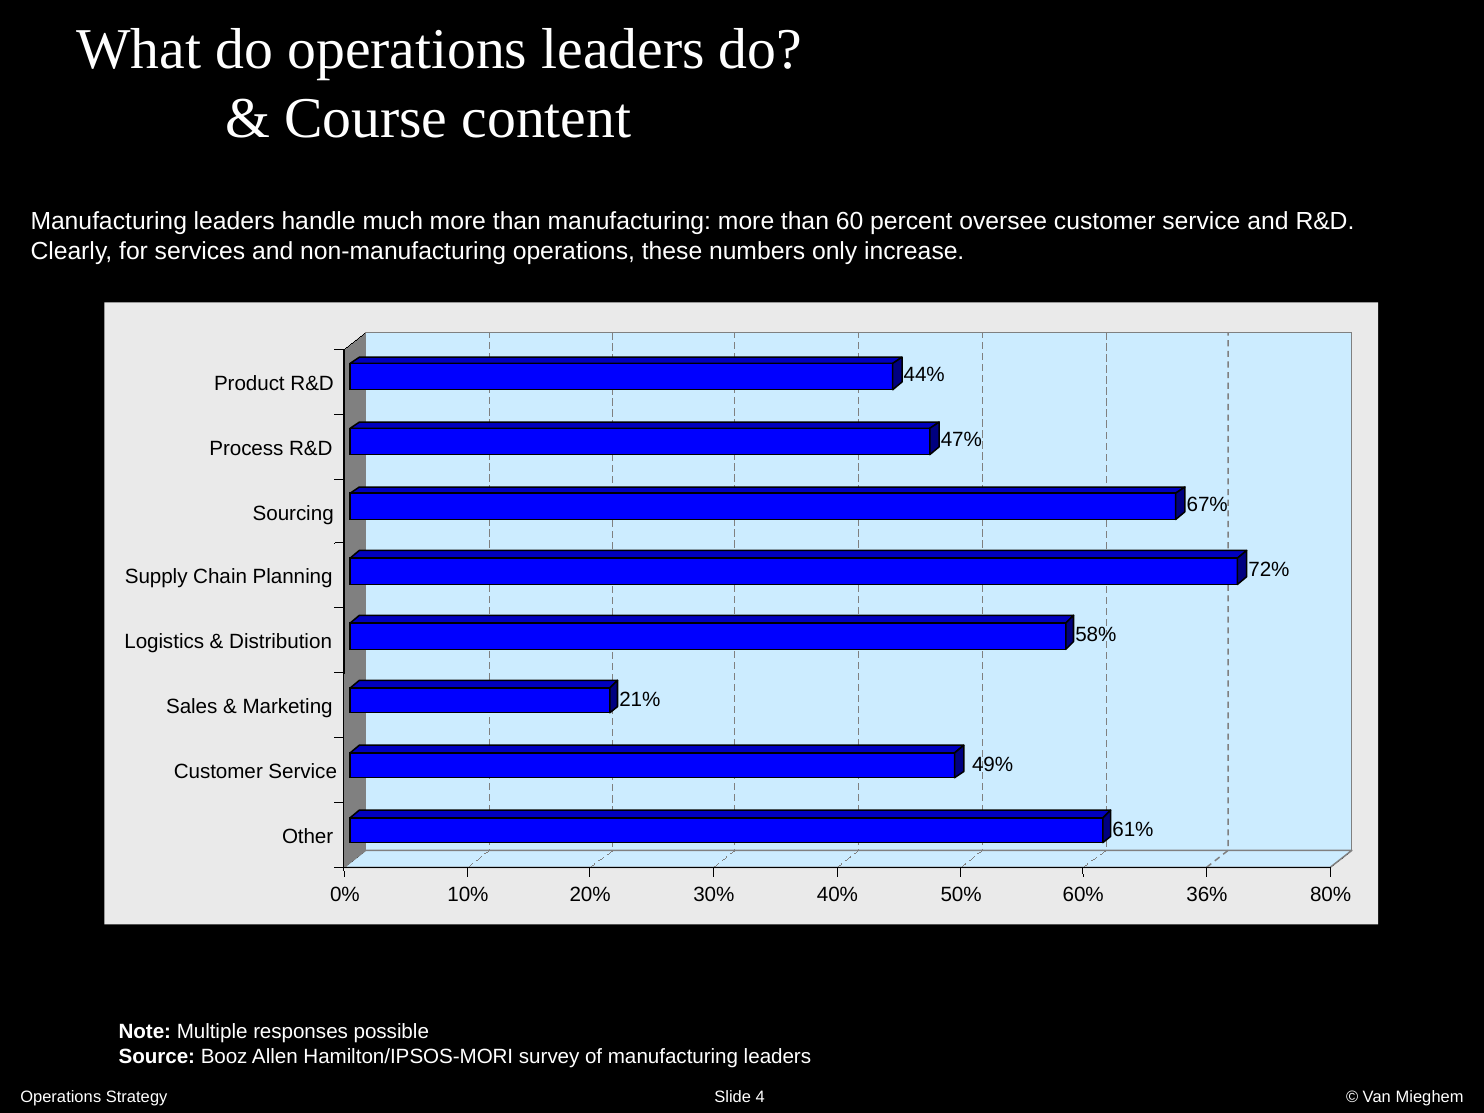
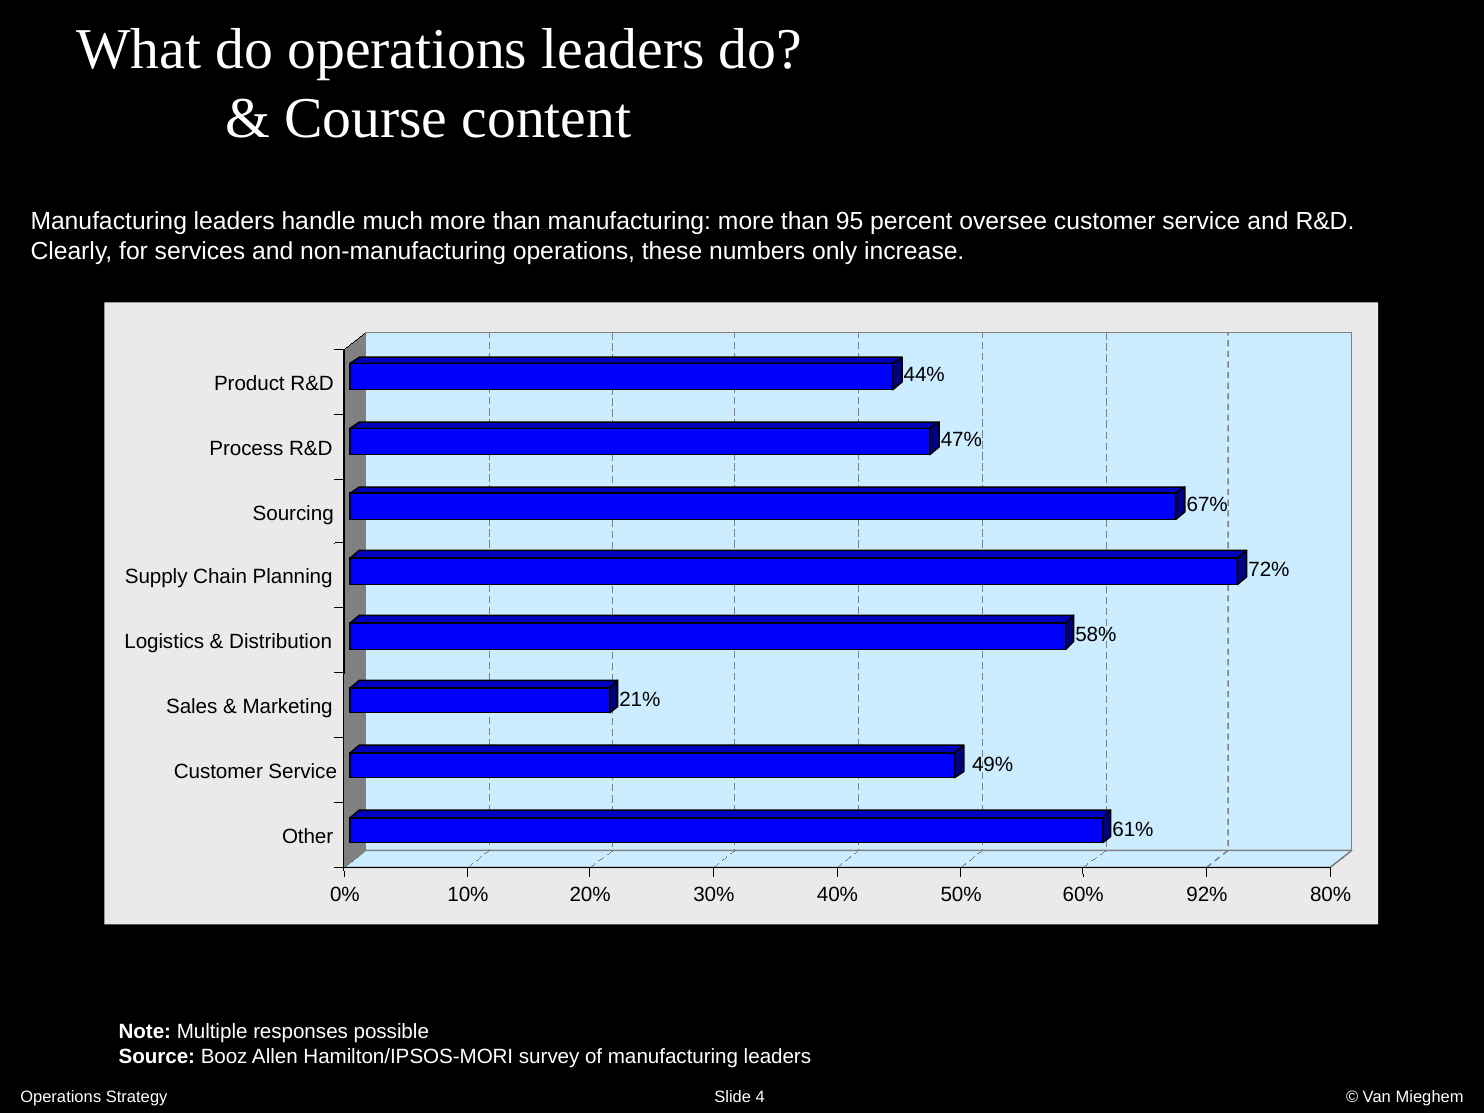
60: 60 -> 95 (850, 221)
36%: 36% -> 92% (1207, 895)
